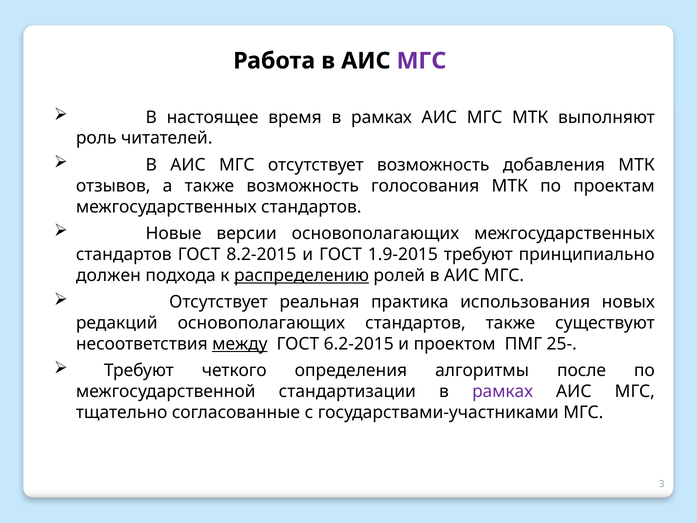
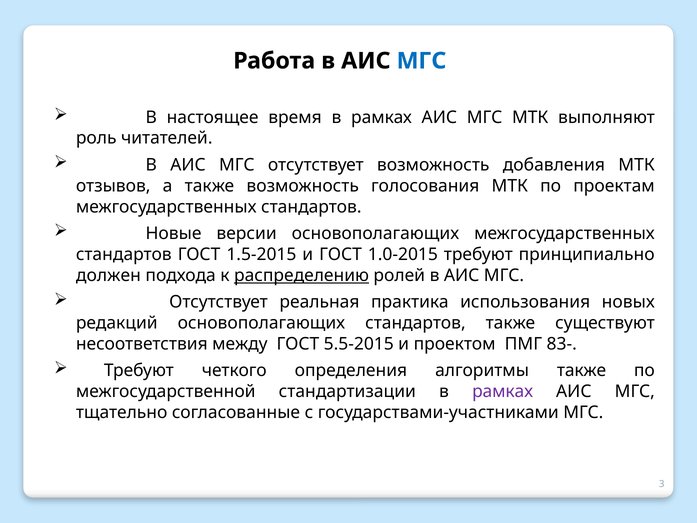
МГС colour: purple -> blue (421, 61)
8.2-2015: 8.2-2015 -> 1.5-2015 (261, 254)
1.9-2015: 1.9-2015 -> 1.0-2015 (403, 254)
между underline: present -> none (240, 344)
6.2-2015: 6.2-2015 -> 5.5-2015 (359, 344)
25-: 25- -> 83- (562, 344)
алгоритмы после: после -> также (582, 371)
